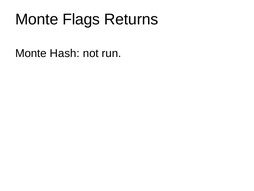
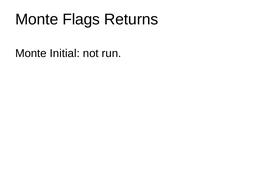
Hash: Hash -> Initial (65, 53)
